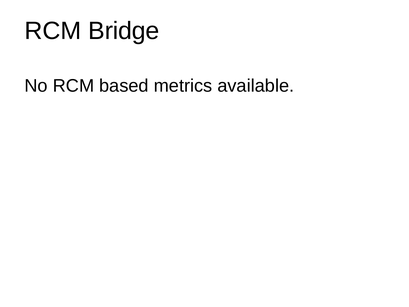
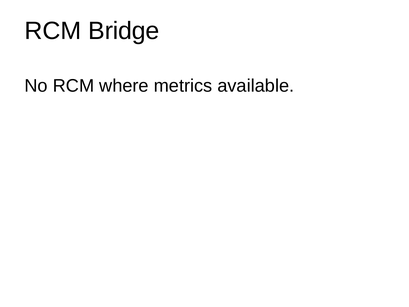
based: based -> where (124, 86)
